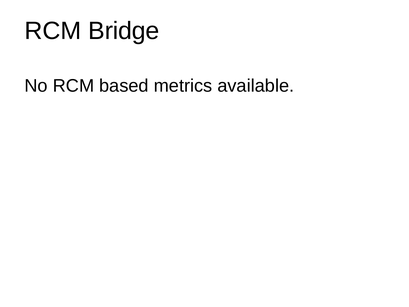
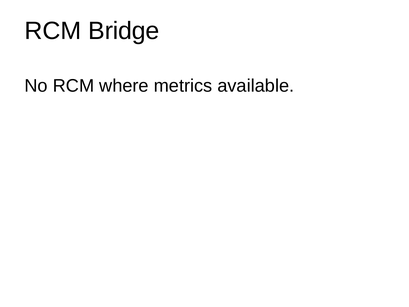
based: based -> where (124, 86)
